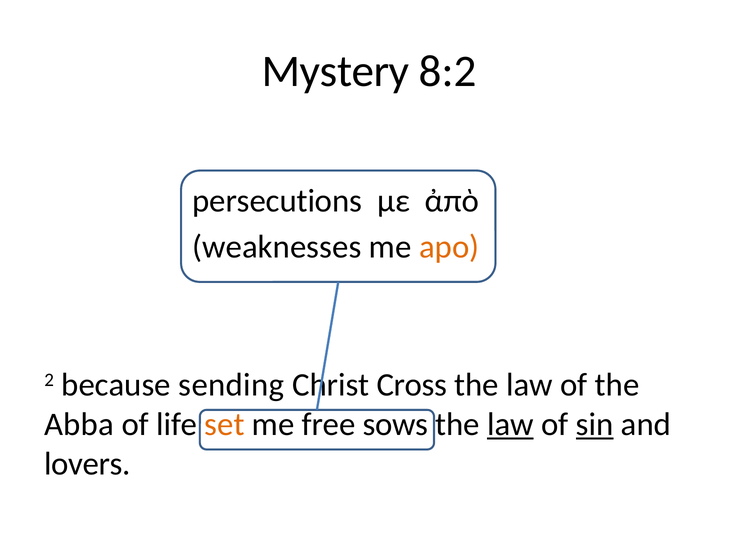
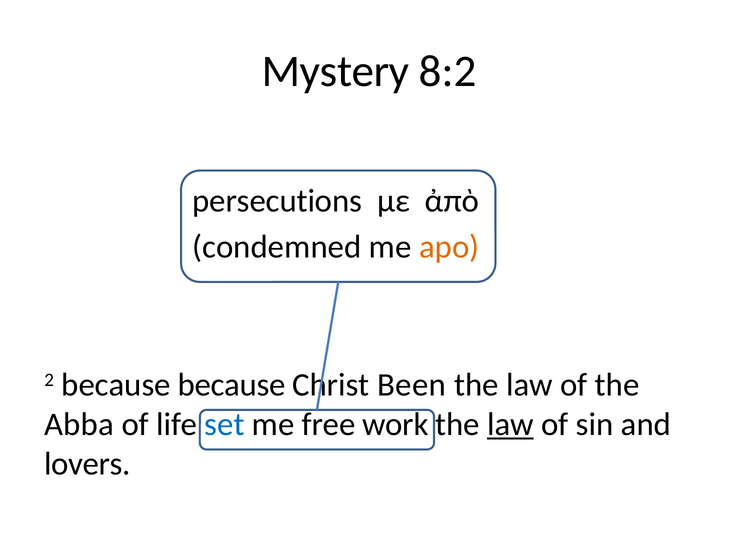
weaknesses: weaknesses -> condemned (277, 247)
because sending: sending -> because (232, 385)
Cross: Cross -> Been (412, 385)
set colour: orange -> blue (224, 425)
sows: sows -> work (395, 425)
sin underline: present -> none (595, 425)
